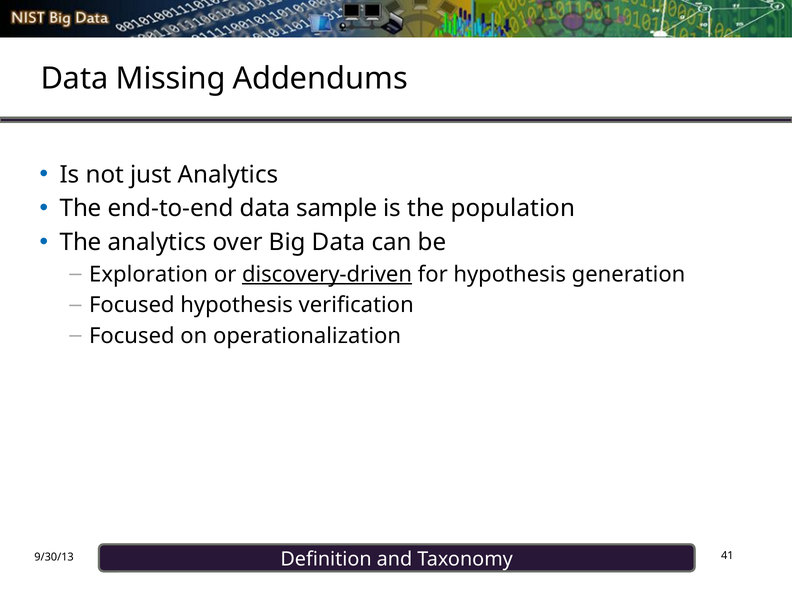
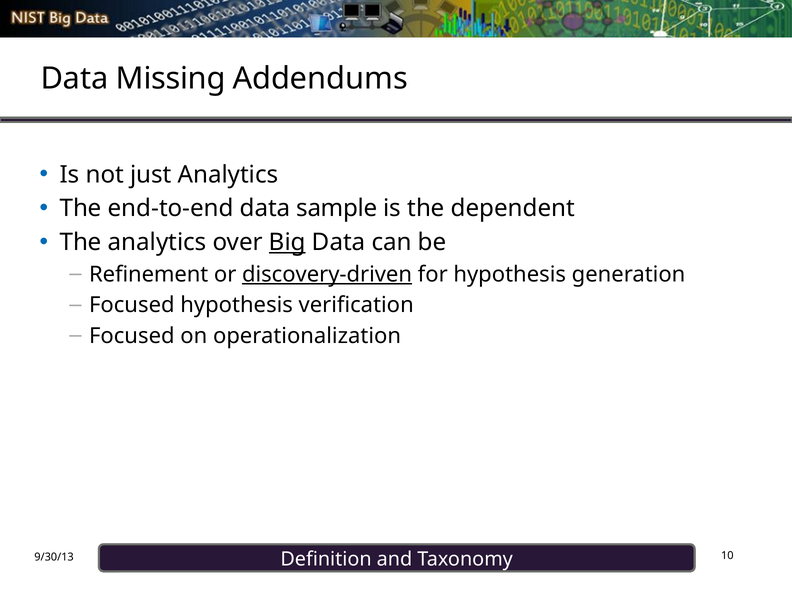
population: population -> dependent (513, 208)
Big underline: none -> present (287, 242)
Exploration: Exploration -> Refinement (149, 274)
41: 41 -> 10 (727, 555)
